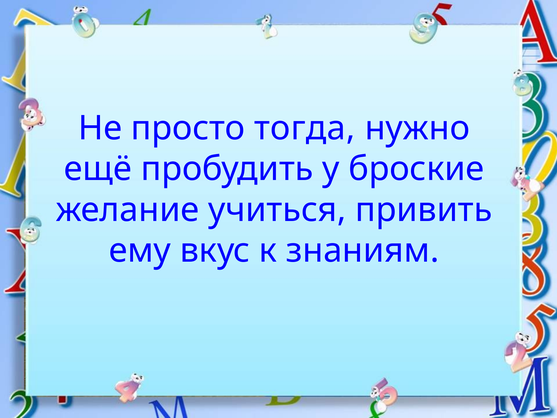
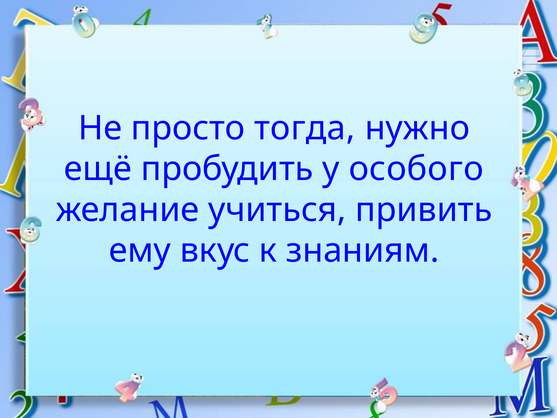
броские: броские -> особого (416, 169)
